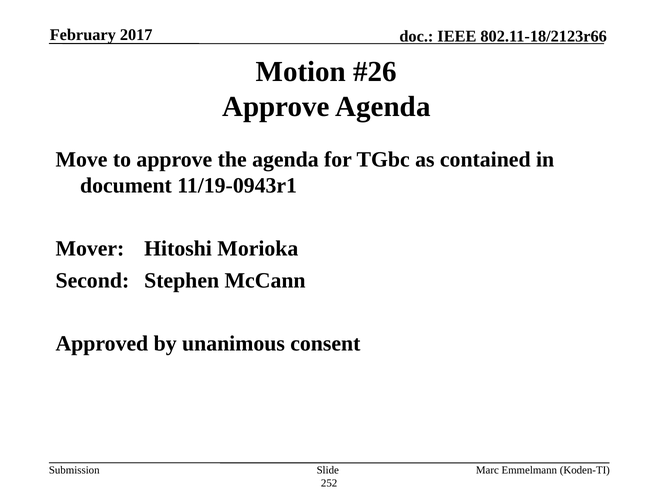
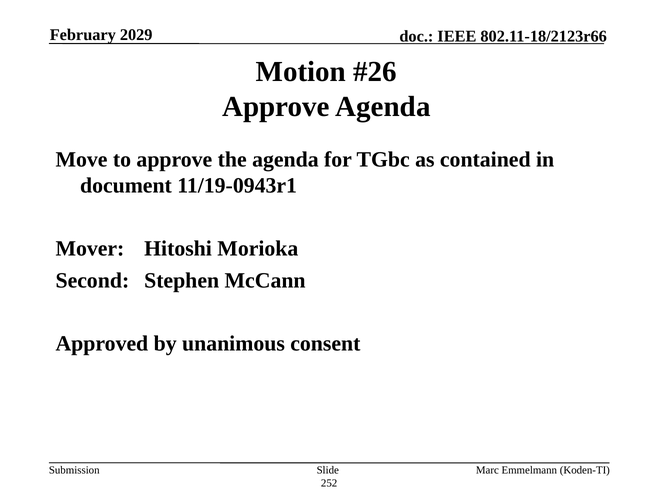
2017: 2017 -> 2029 (136, 35)
